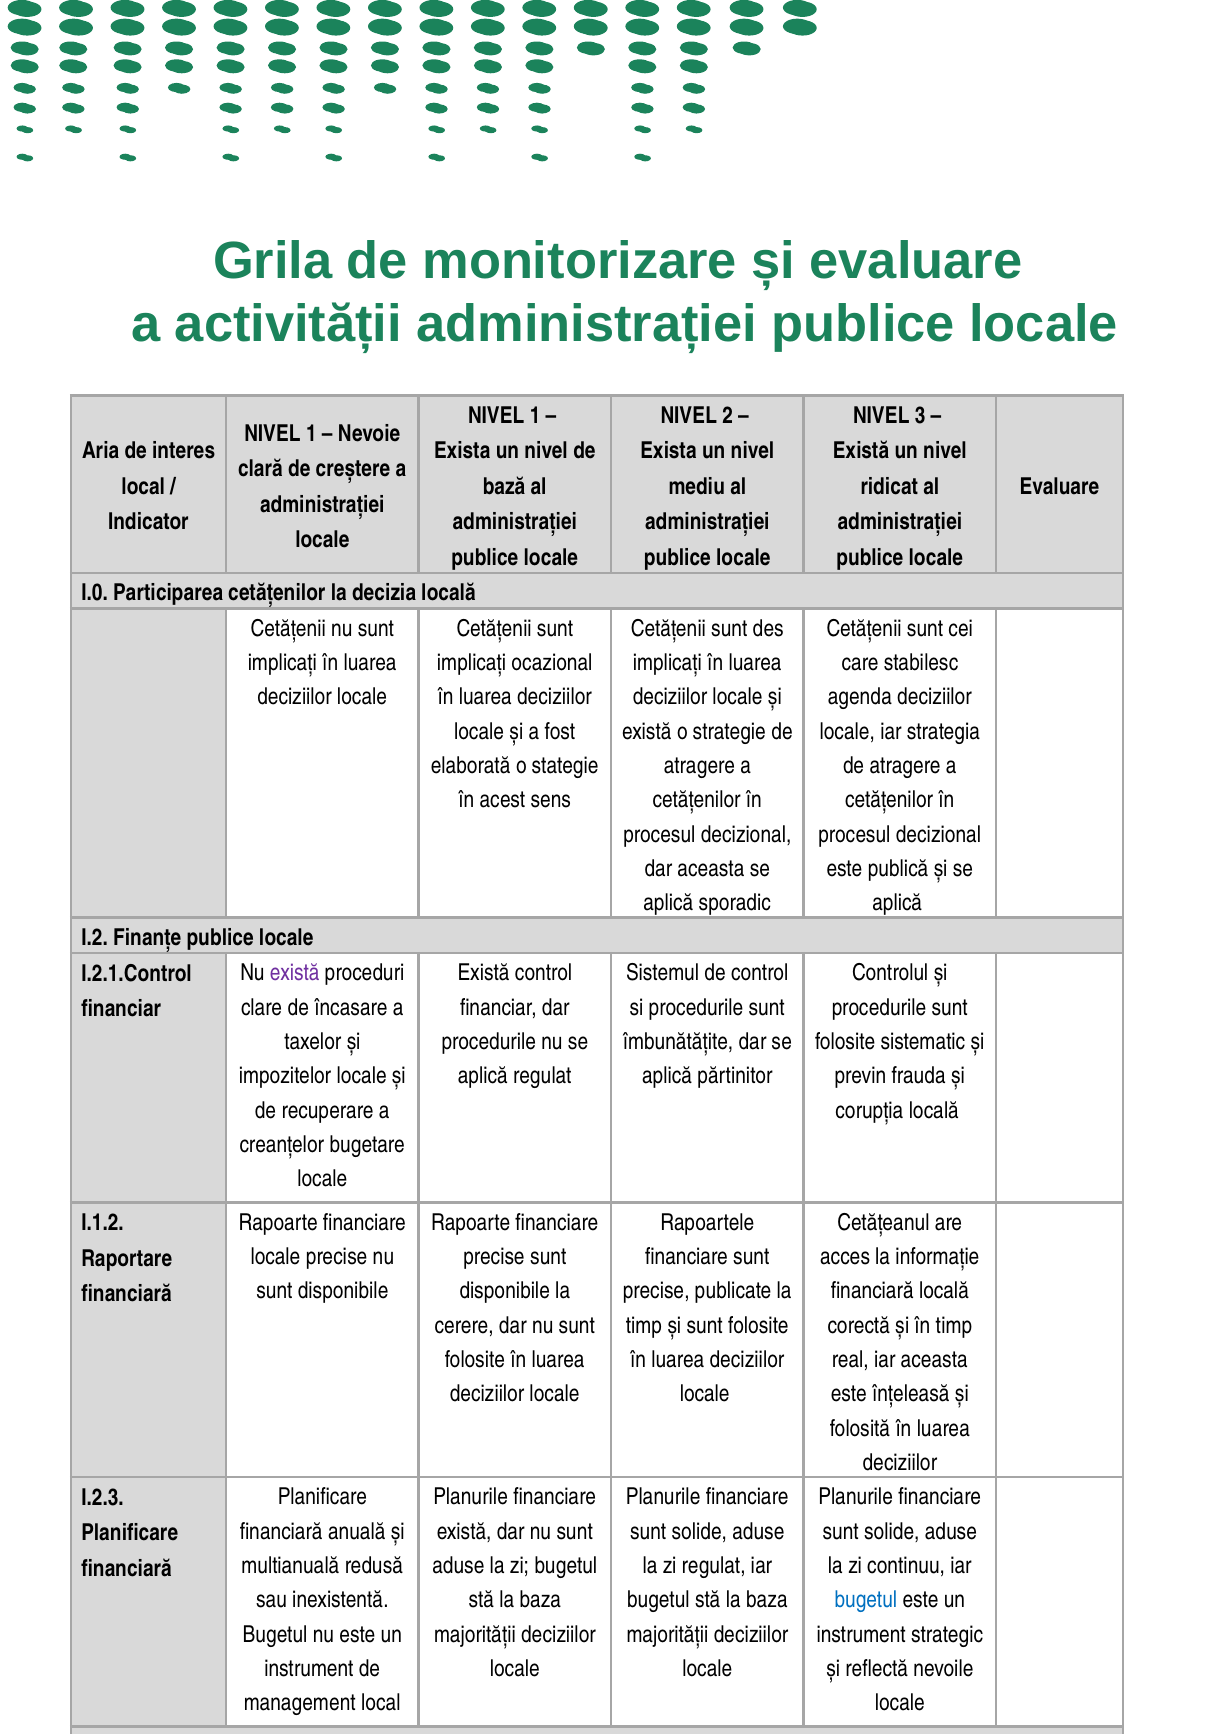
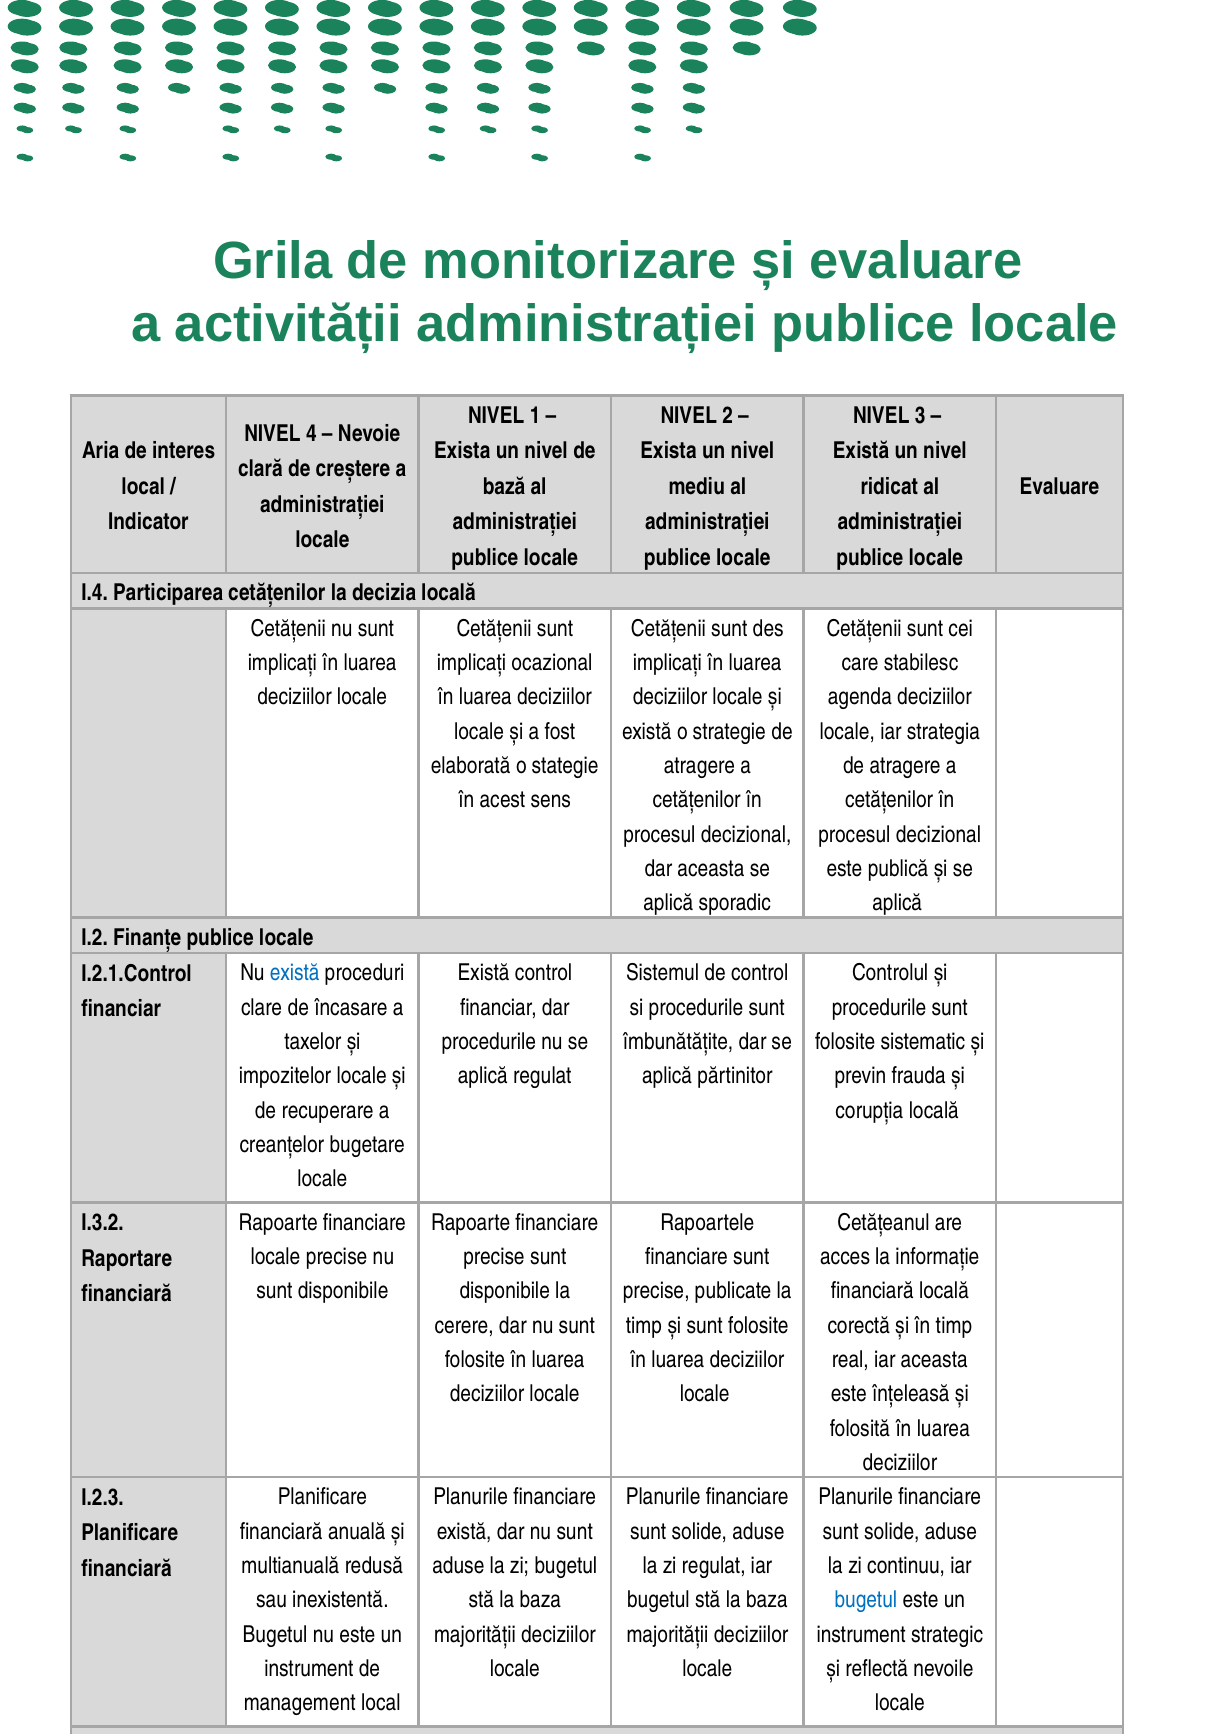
1: 1 -> 4 (311, 434)
I.0: I.0 -> I.4 (95, 594)
există colour: purple -> blue (295, 974)
I.1.2: I.1.2 -> I.3.2 (103, 1224)
